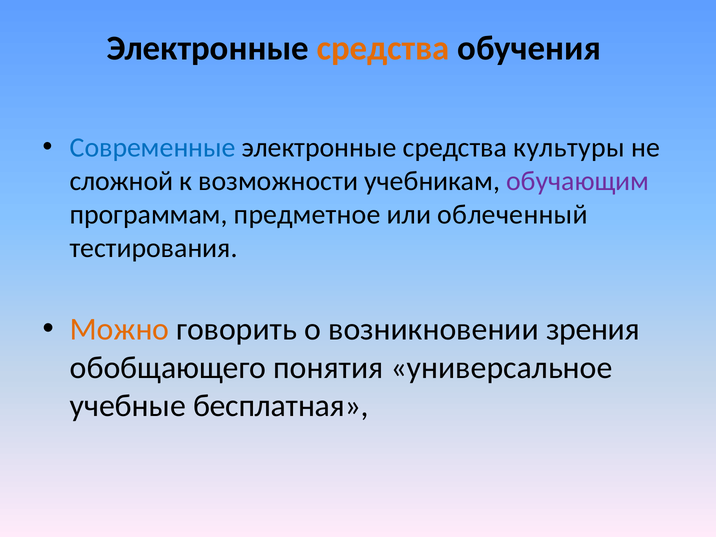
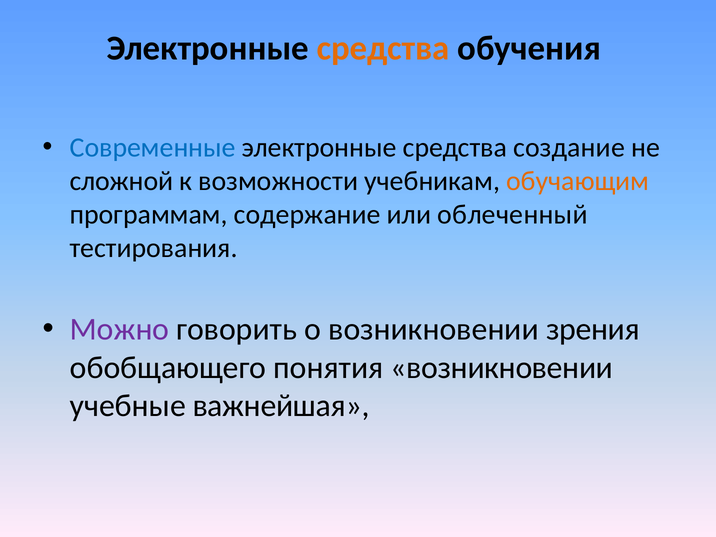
культуры: культуры -> создание (569, 148)
обучающим colour: purple -> orange (578, 181)
предметное: предметное -> содержание (307, 214)
Можно colour: orange -> purple (120, 329)
понятия универсальное: универсальное -> возникновении (502, 368)
бесплатная: бесплатная -> важнейшая (281, 406)
